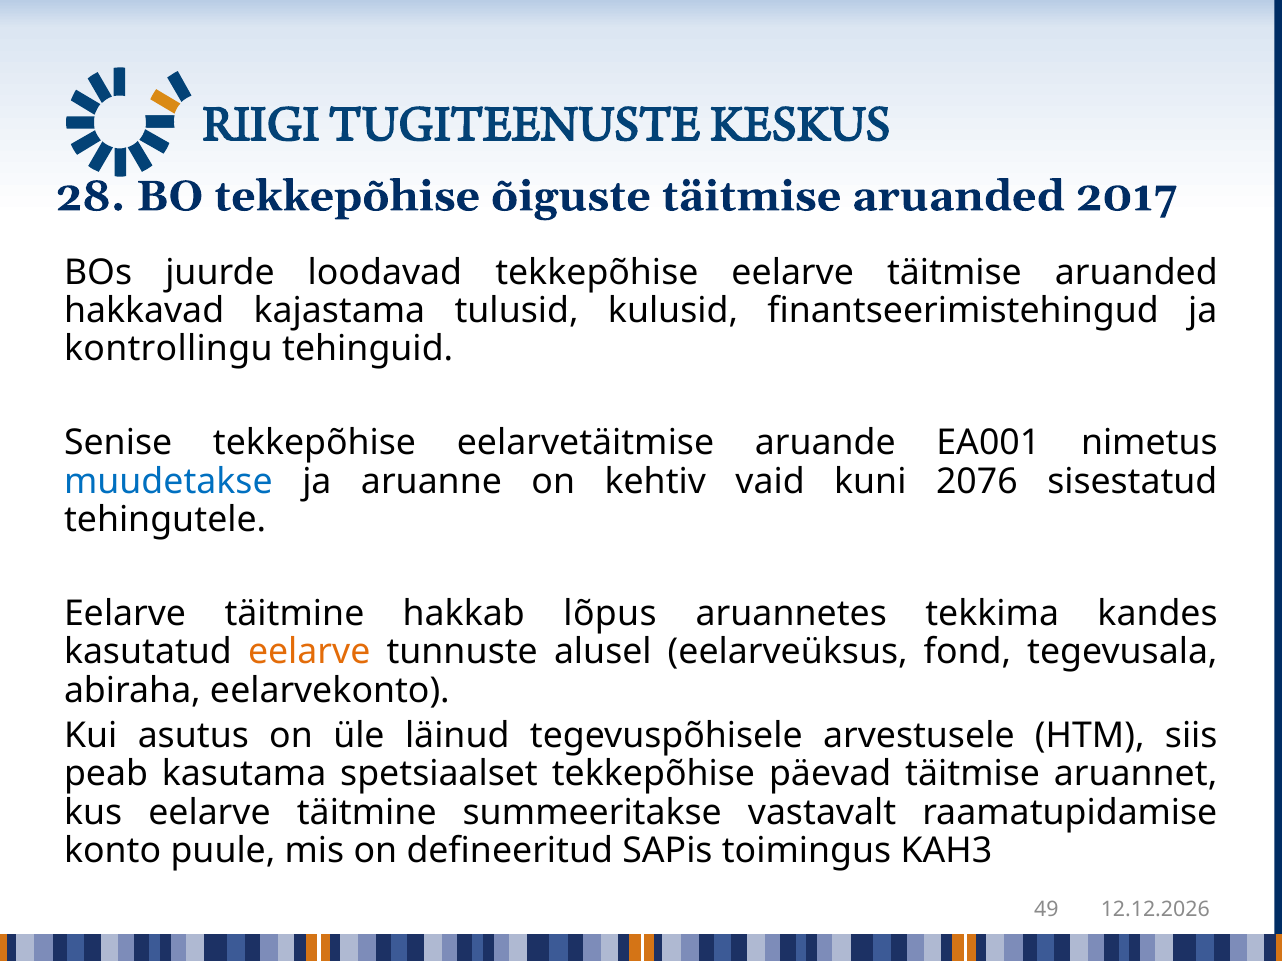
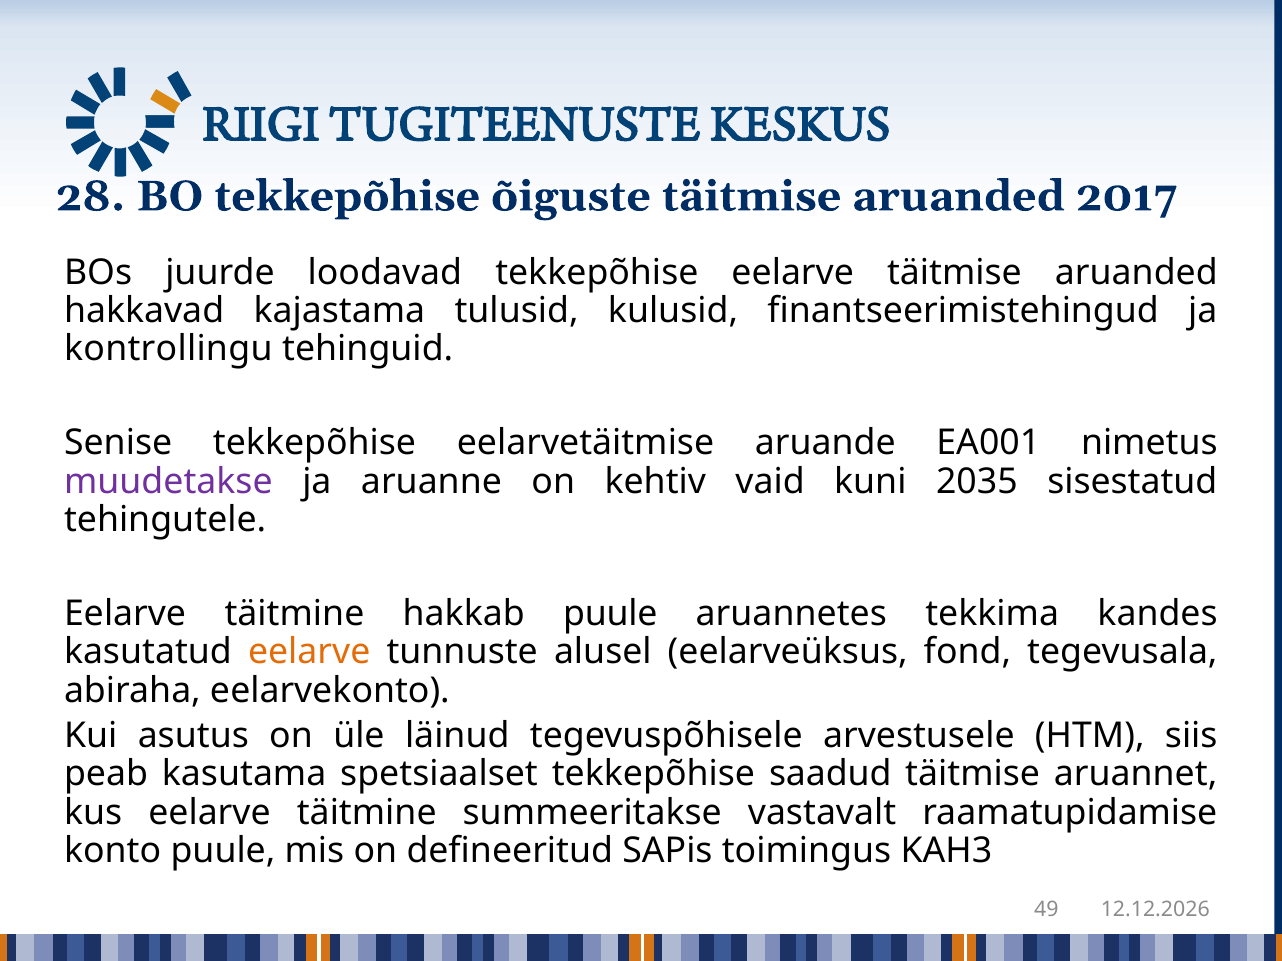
muudetakse colour: blue -> purple (168, 482)
2076: 2076 -> 2035 (977, 482)
hakkab lõpus: lõpus -> puule (610, 614)
päevad: päevad -> saadud (830, 774)
